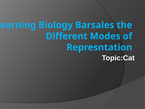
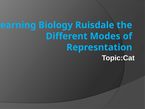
Barsales: Barsales -> Ruisdale (95, 25)
